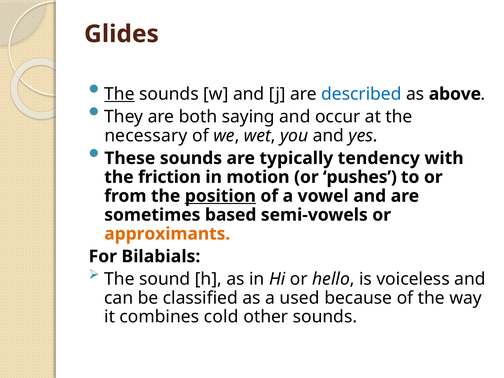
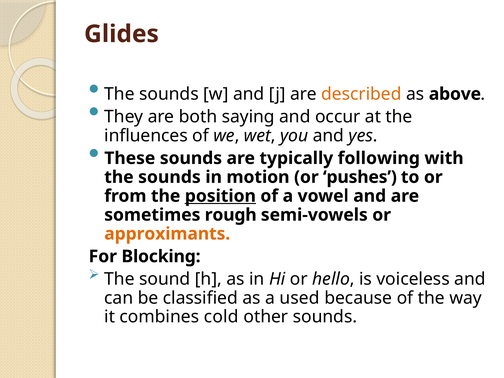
The underline: present -> none (119, 94)
described colour: blue -> orange (361, 94)
necessary: necessary -> influences (146, 136)
tendency: tendency -> following (379, 158)
friction: friction -> sounds (169, 177)
based: based -> rough (231, 215)
Bilabials: Bilabials -> Blocking (161, 256)
